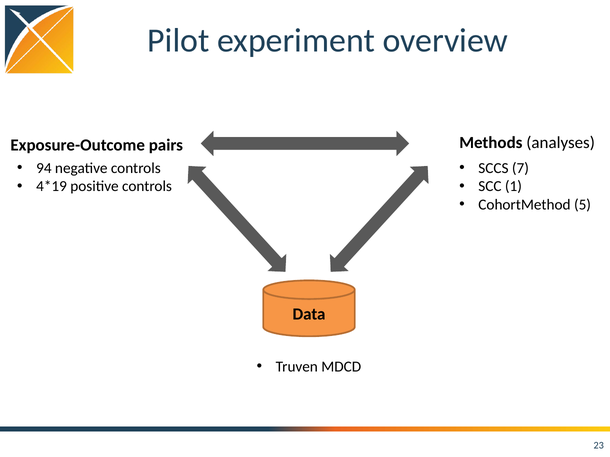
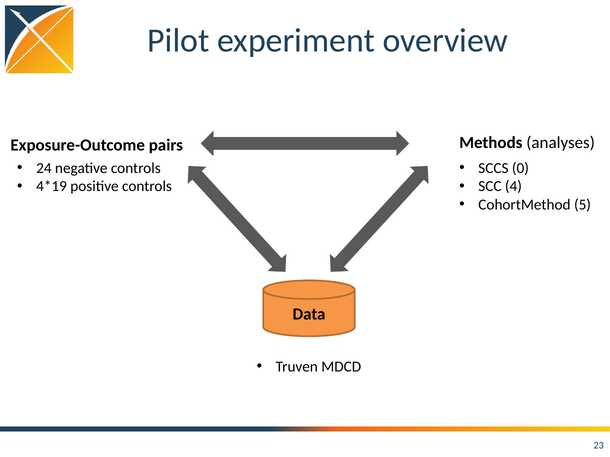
94: 94 -> 24 (44, 168)
7: 7 -> 0 (520, 168)
1: 1 -> 4 (513, 187)
